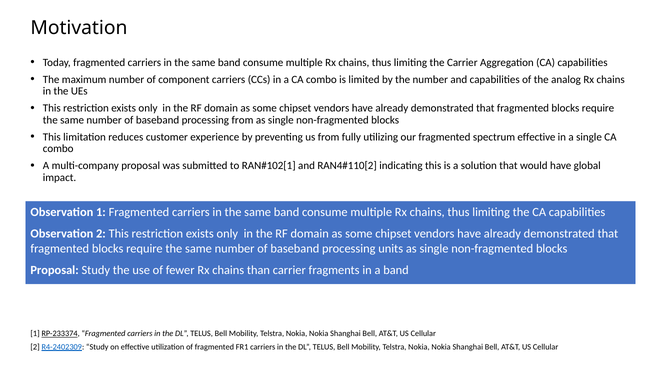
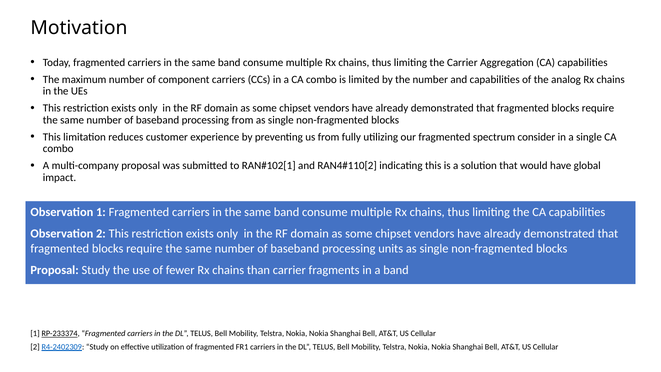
spectrum effective: effective -> consider (536, 137)
